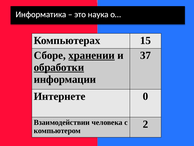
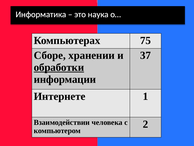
15: 15 -> 75 (145, 40)
хранении underline: present -> none (92, 55)
0: 0 -> 1 (146, 96)
